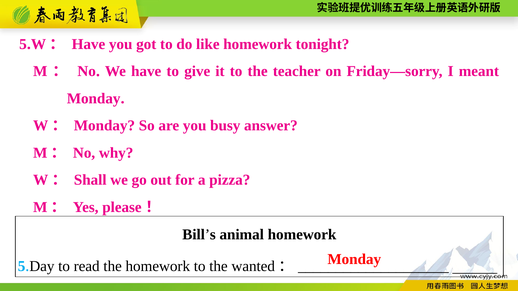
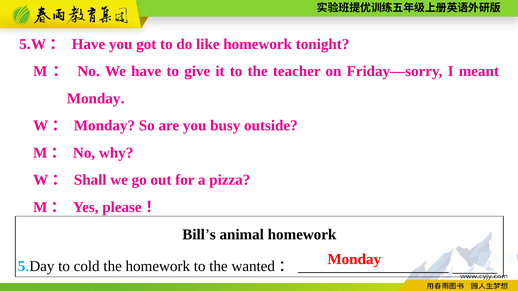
answer: answer -> outside (271, 126)
read: read -> cold (87, 266)
